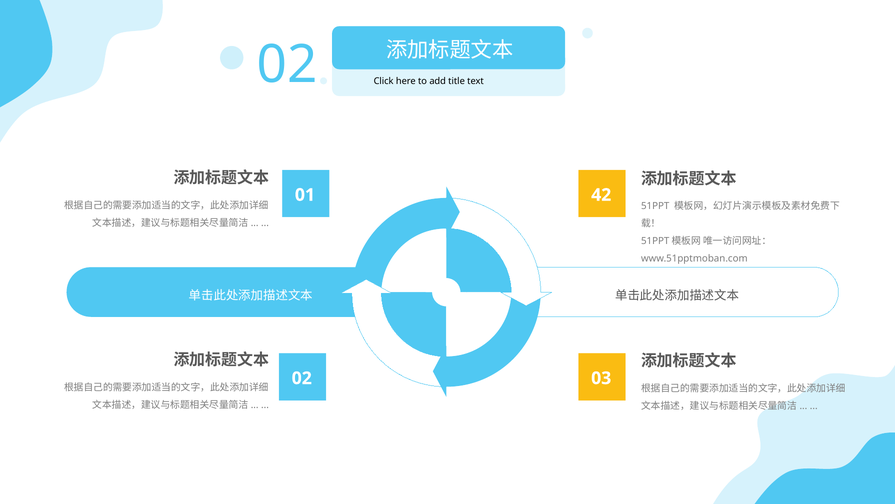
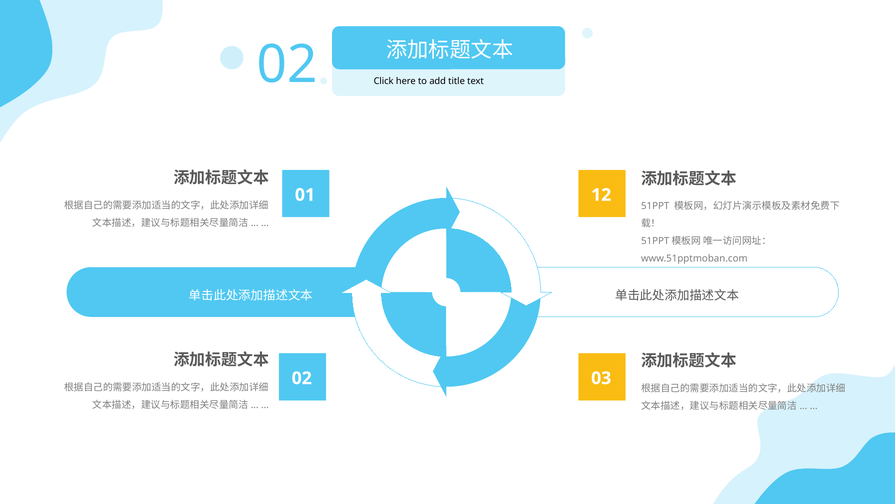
42: 42 -> 12 (601, 195)
